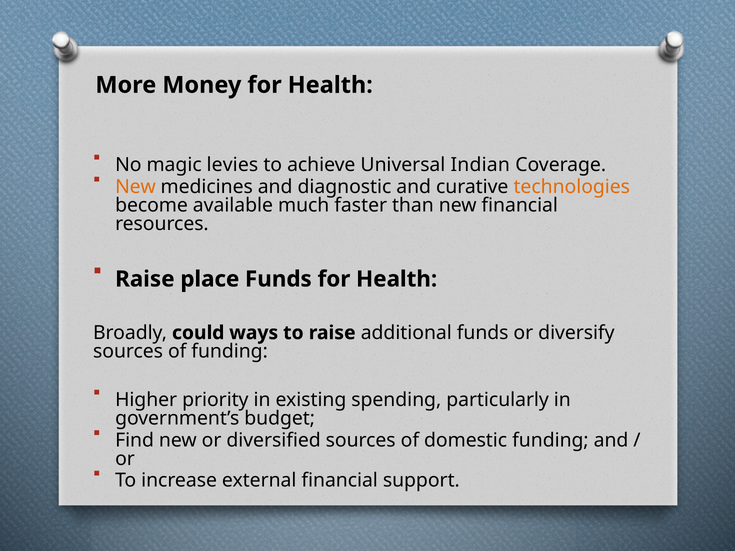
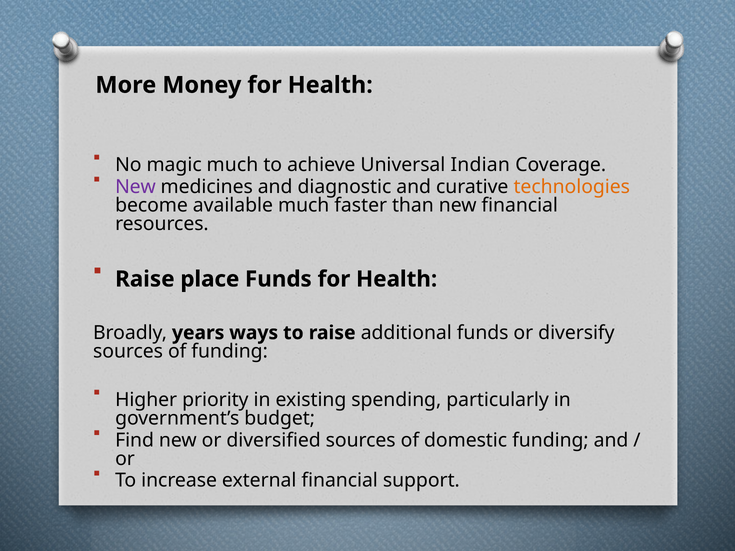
magic levies: levies -> much (232, 165)
New colour: orange -> purple (135, 187)
could: could -> years (198, 333)
